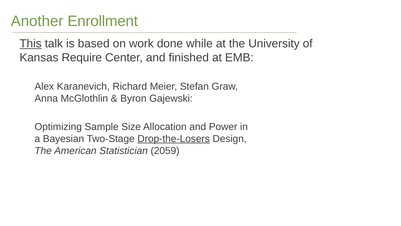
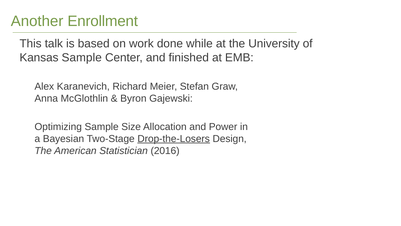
This underline: present -> none (31, 43)
Kansas Require: Require -> Sample (82, 57)
2059: 2059 -> 2016 (165, 151)
